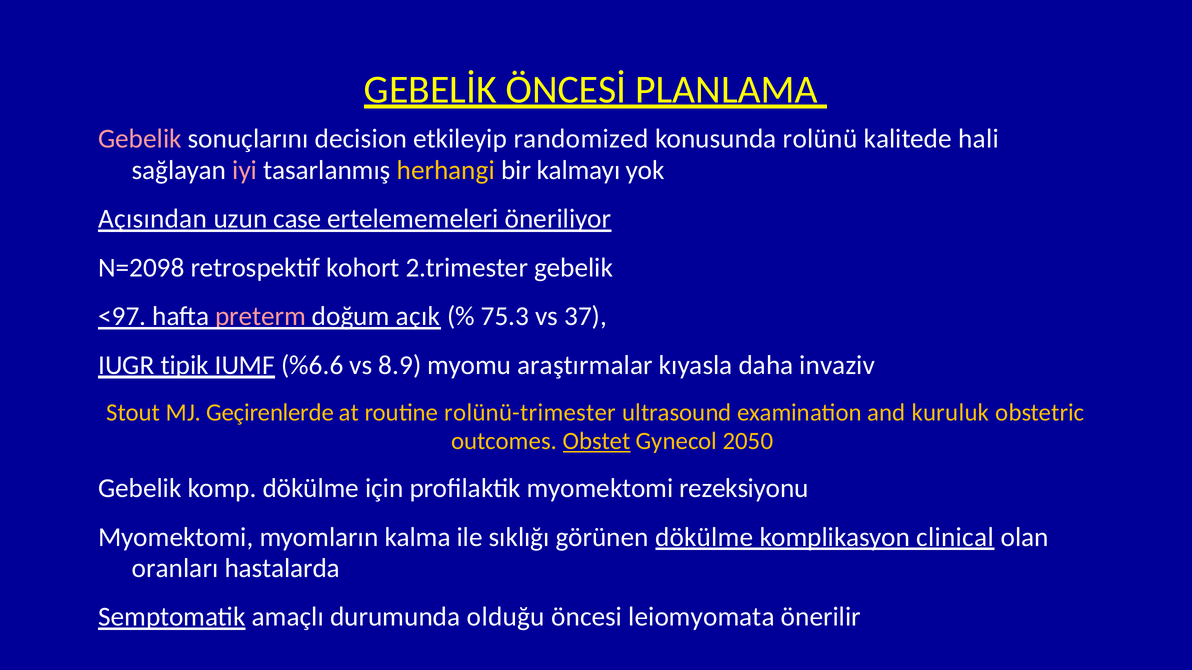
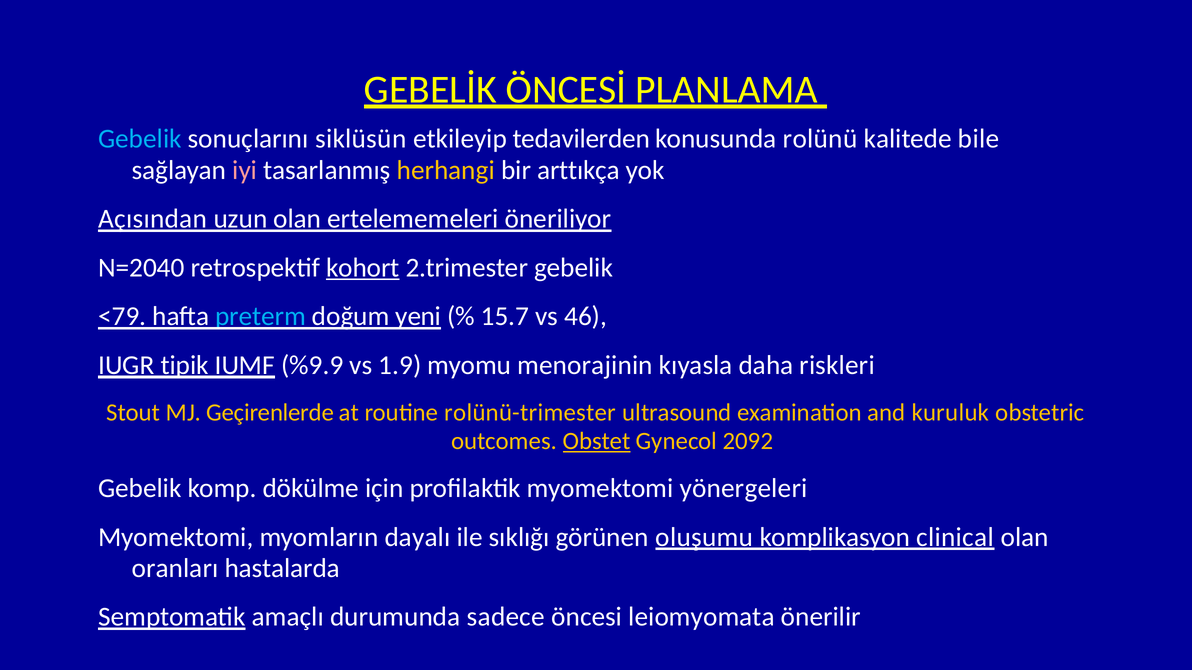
Gebelik colour: pink -> light blue (140, 139)
decision: decision -> siklüsün (361, 139)
randomized: randomized -> tedavilerden (581, 139)
hali: hali -> bile (979, 139)
kalmayı: kalmayı -> arttıkça (578, 170)
uzun case: case -> olan (297, 219)
N=2098: N=2098 -> N=2040 (141, 268)
kohort underline: none -> present (363, 268)
<97: <97 -> <79 (122, 317)
preterm colour: pink -> light blue (261, 317)
açık: açık -> yeni (418, 317)
75.3: 75.3 -> 15.7 (505, 317)
37: 37 -> 46 (586, 317)
%6.6: %6.6 -> %9.9 (312, 365)
8.9: 8.9 -> 1.9 (400, 365)
araştırmalar: araştırmalar -> menorajinin (585, 365)
invaziv: invaziv -> riskleri (837, 365)
2050: 2050 -> 2092 (748, 441)
rezeksiyonu: rezeksiyonu -> yönergeleri (744, 489)
kalma: kalma -> dayalı (418, 537)
görünen dökülme: dökülme -> oluşumu (704, 537)
olduğu: olduğu -> sadece (506, 617)
